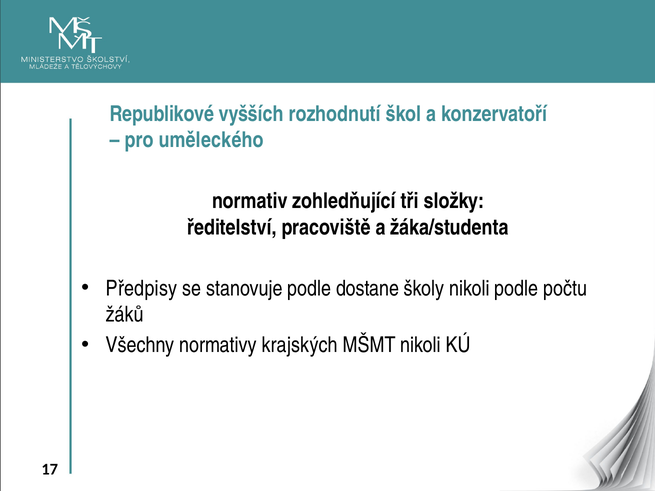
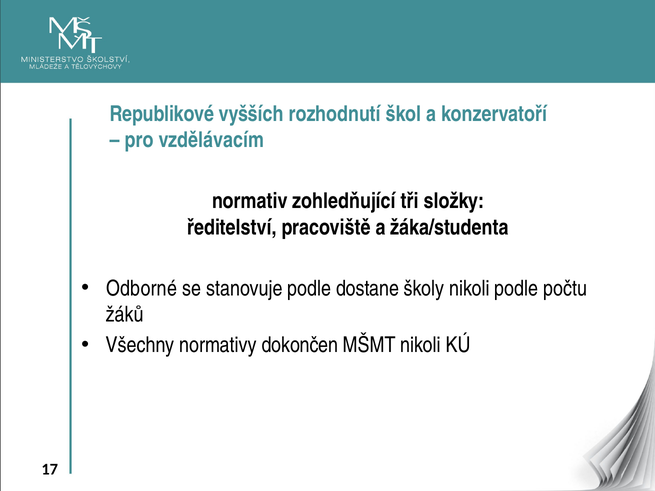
uměleckého: uměleckého -> vzdělávacím (211, 140)
Předpisy: Předpisy -> Odborné (142, 289)
krajských: krajských -> dokončen (300, 345)
